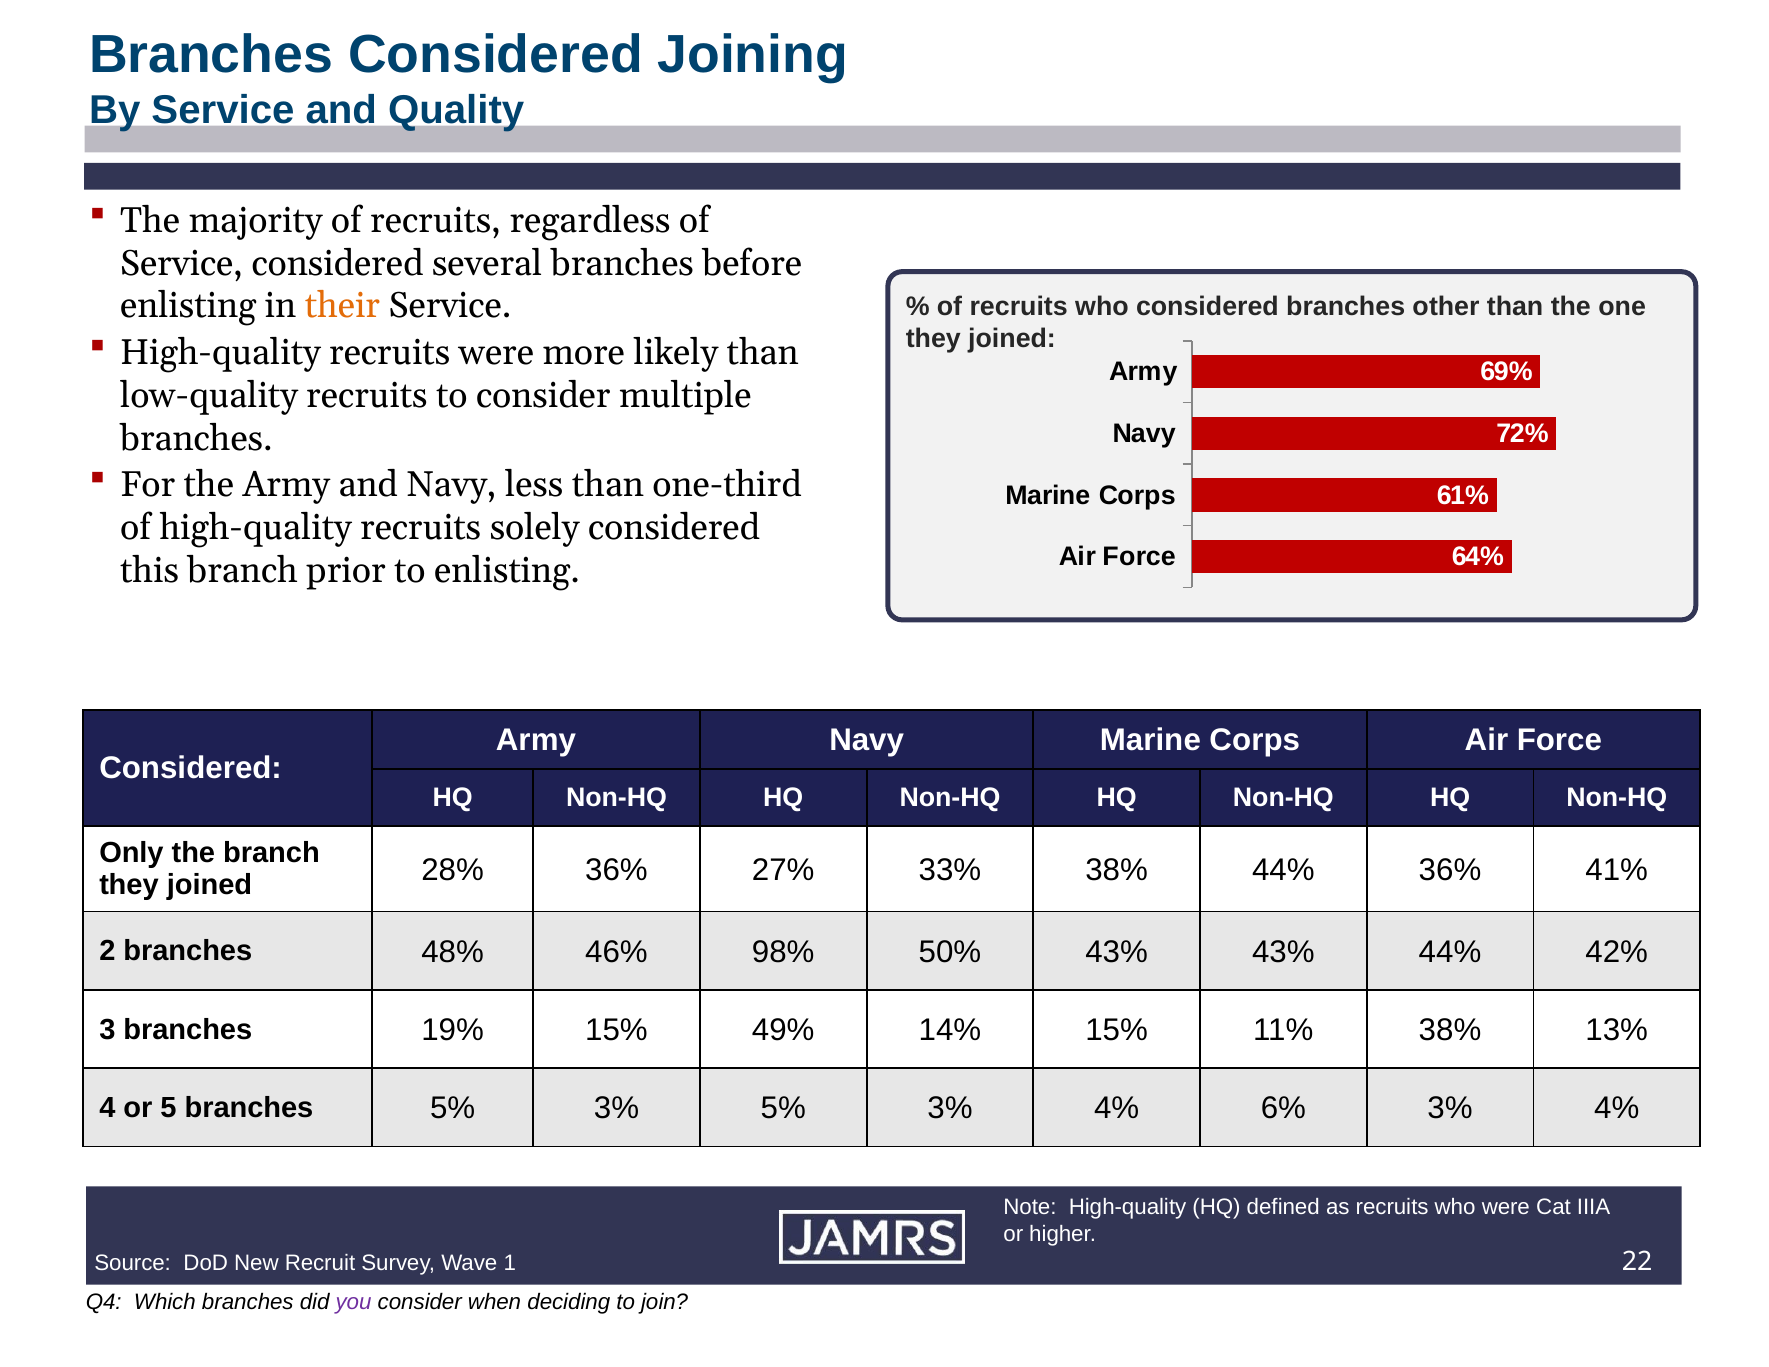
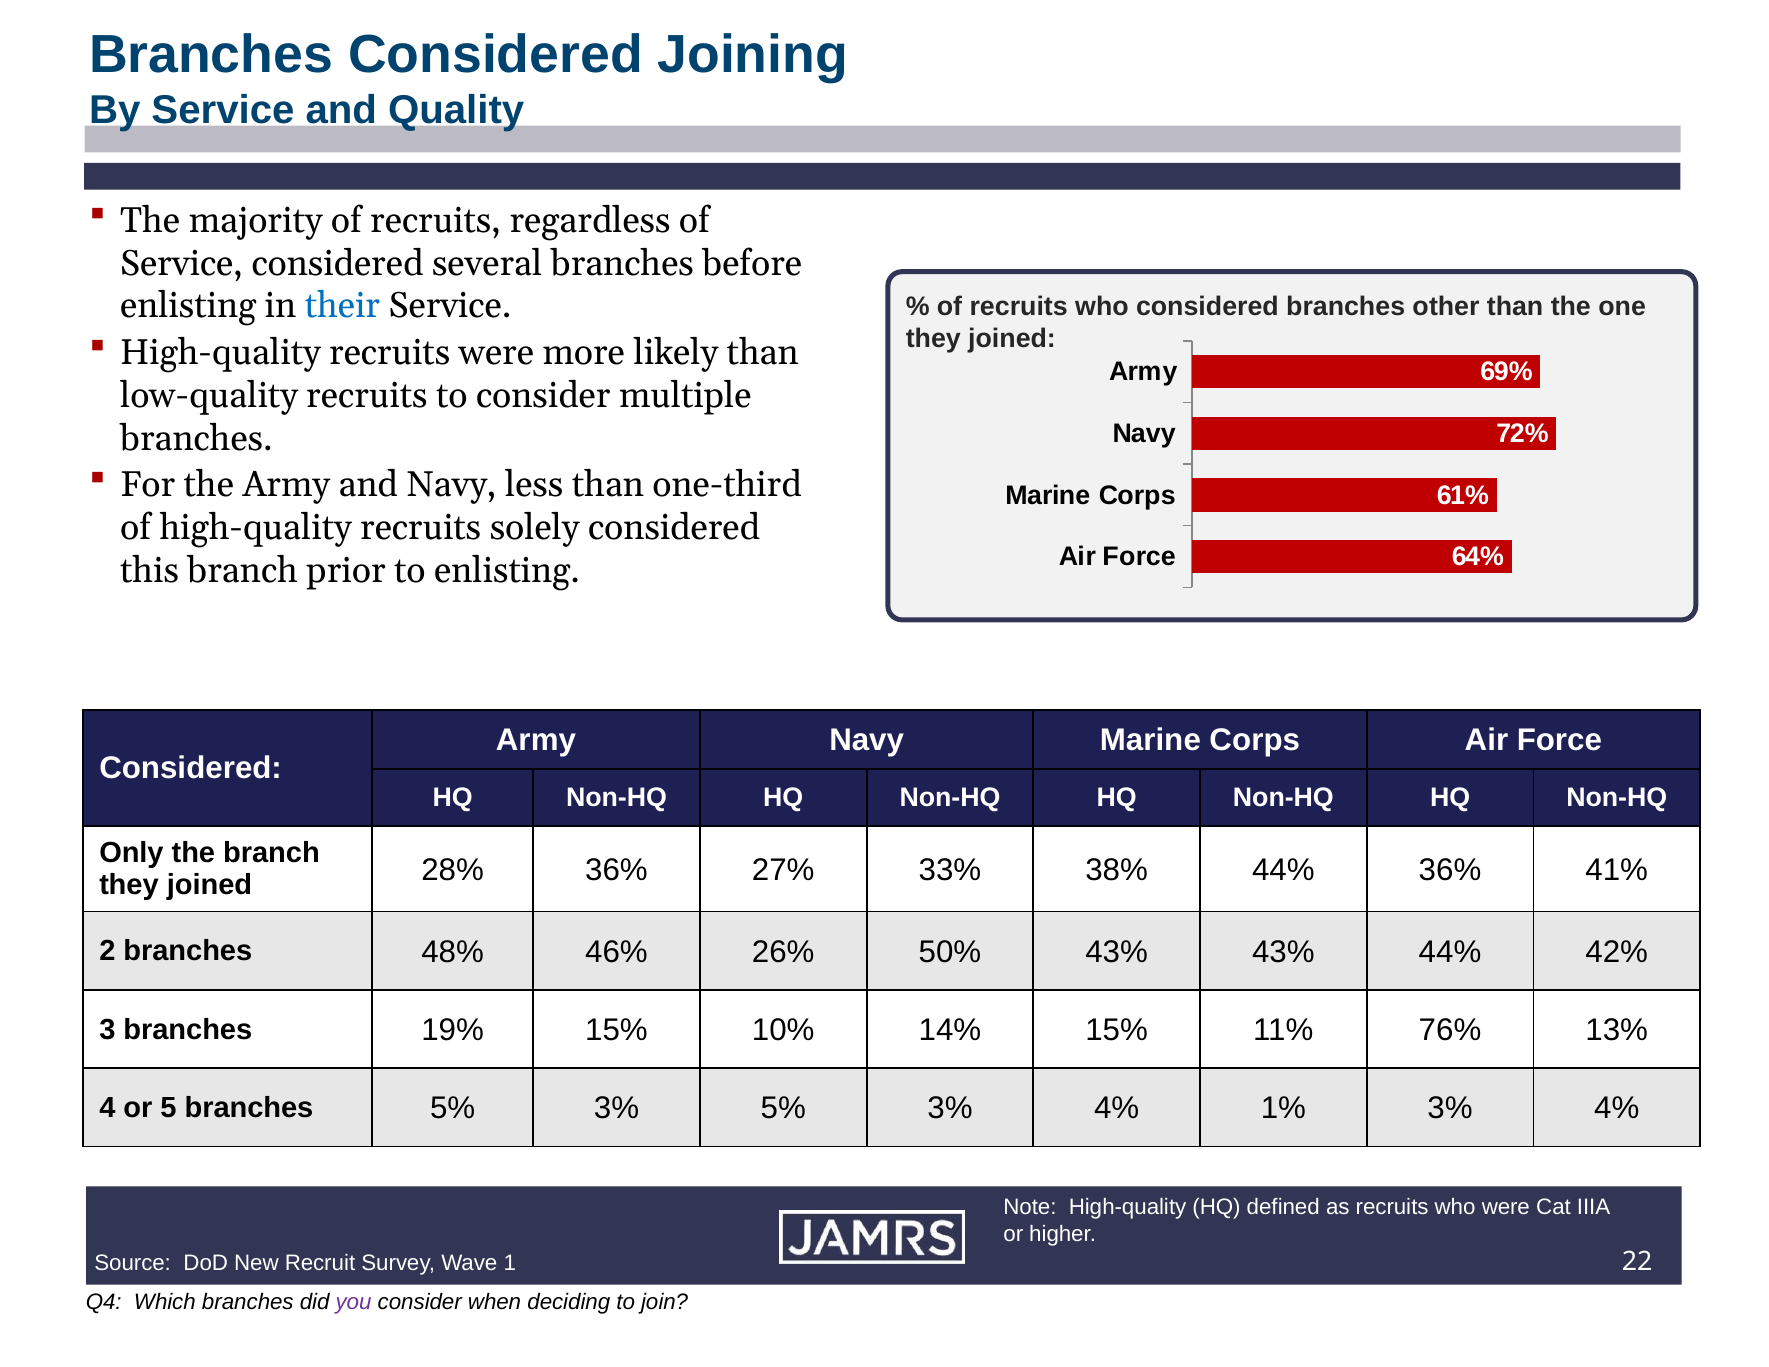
their colour: orange -> blue (342, 306)
98%: 98% -> 26% (783, 952)
49%: 49% -> 10% (783, 1030)
11% 38%: 38% -> 76% (1450, 1030)
6%: 6% -> 1% (1283, 1109)
